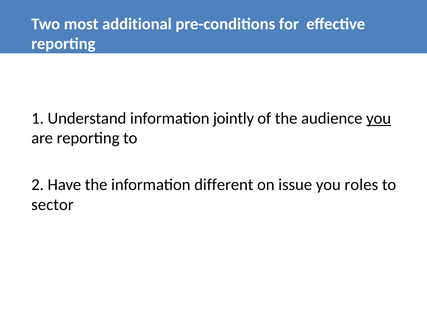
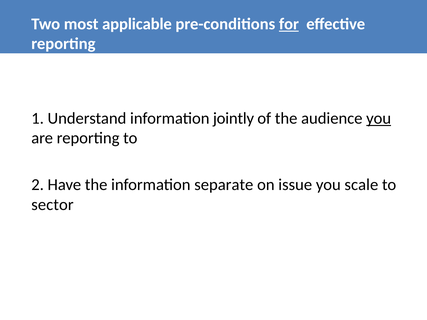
additional: additional -> applicable (137, 24)
for underline: none -> present (289, 24)
different: different -> separate (224, 185)
roles: roles -> scale (361, 185)
